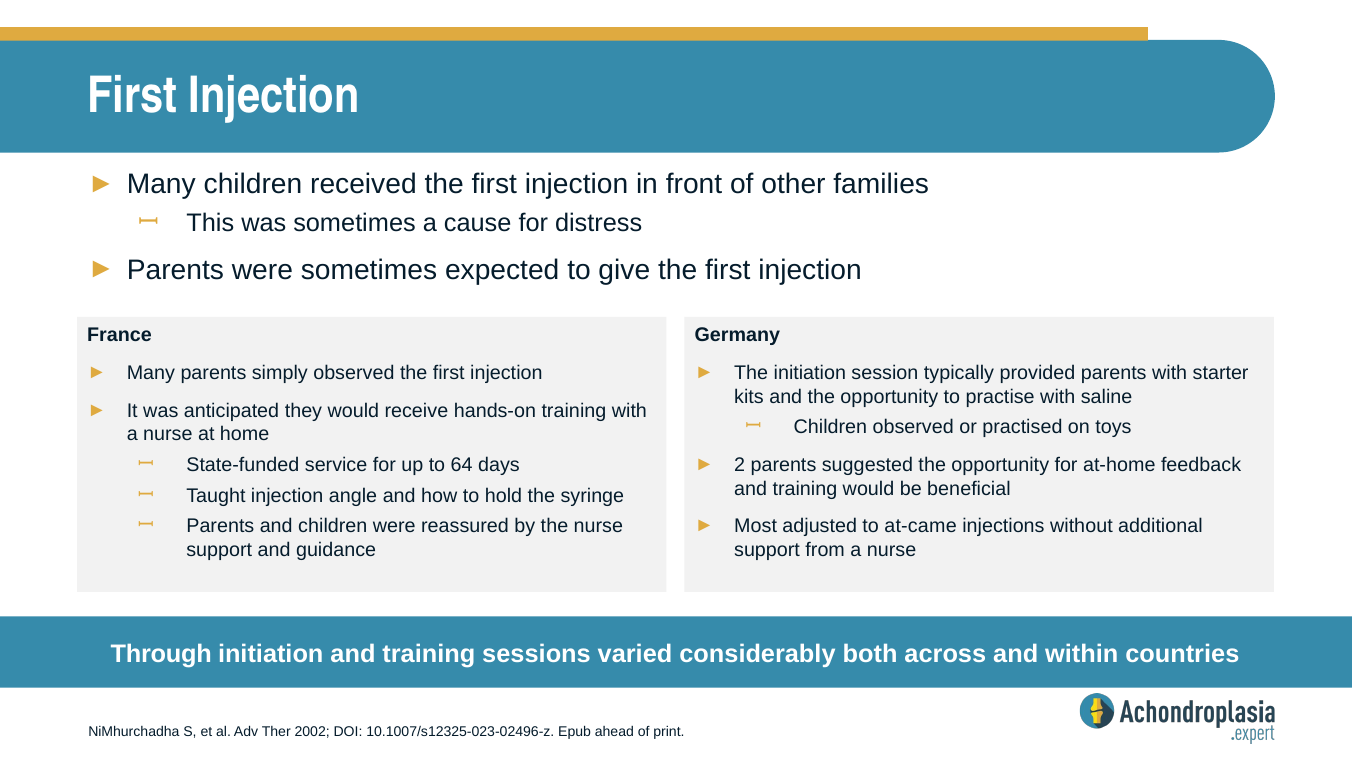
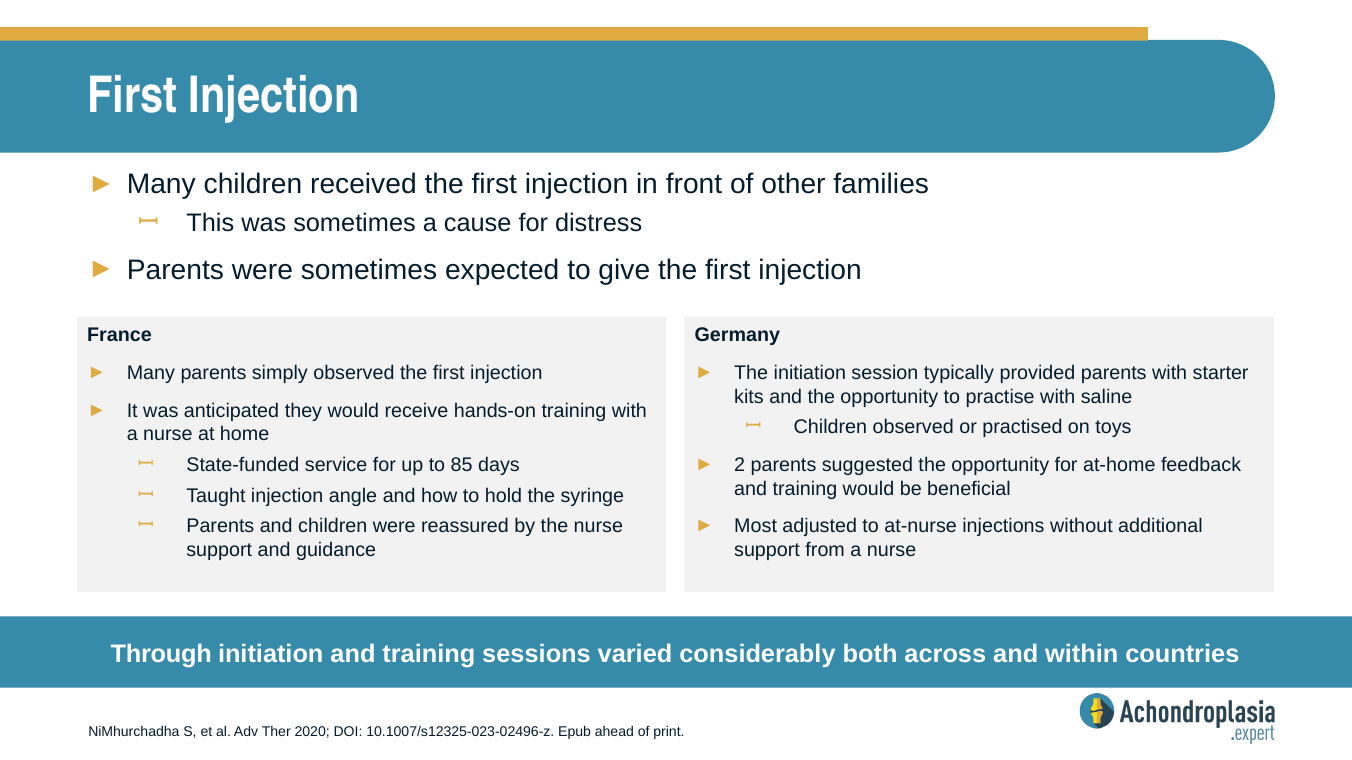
64: 64 -> 85 (462, 465)
at-came: at-came -> at-nurse (921, 527)
2002: 2002 -> 2020 (312, 732)
